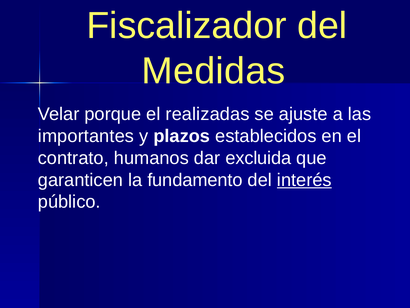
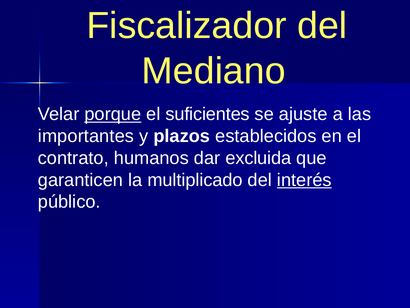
Medidas: Medidas -> Mediano (214, 71)
porque underline: none -> present (113, 114)
realizadas: realizadas -> suficientes (208, 114)
fundamento: fundamento -> multiplicado (195, 180)
